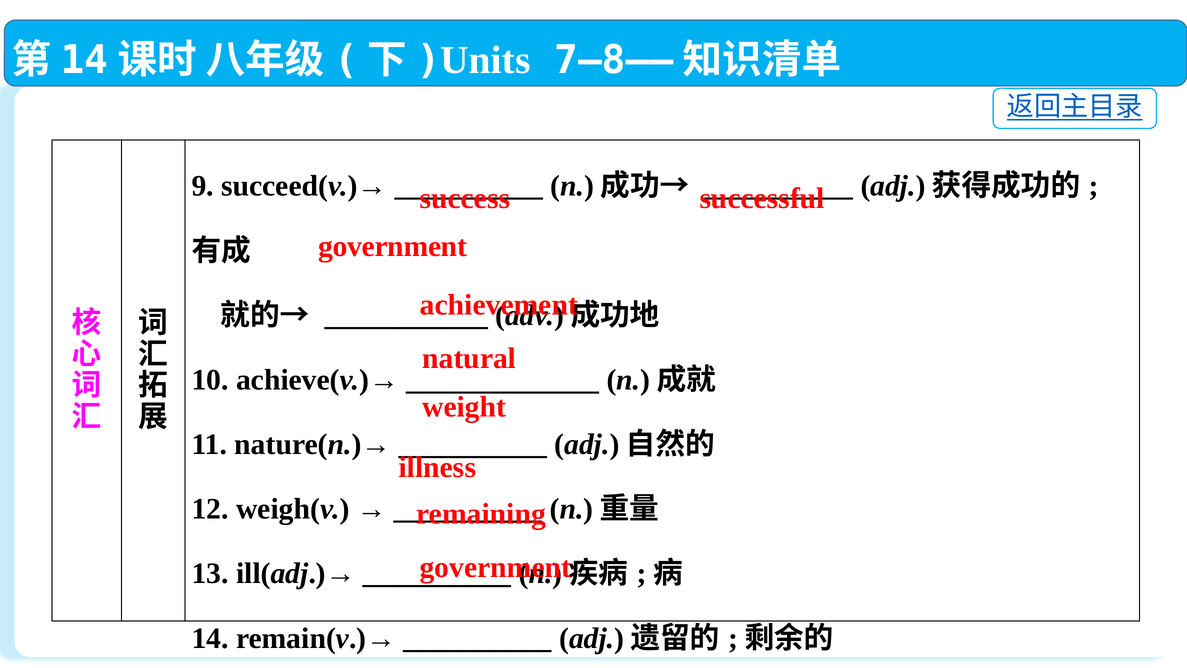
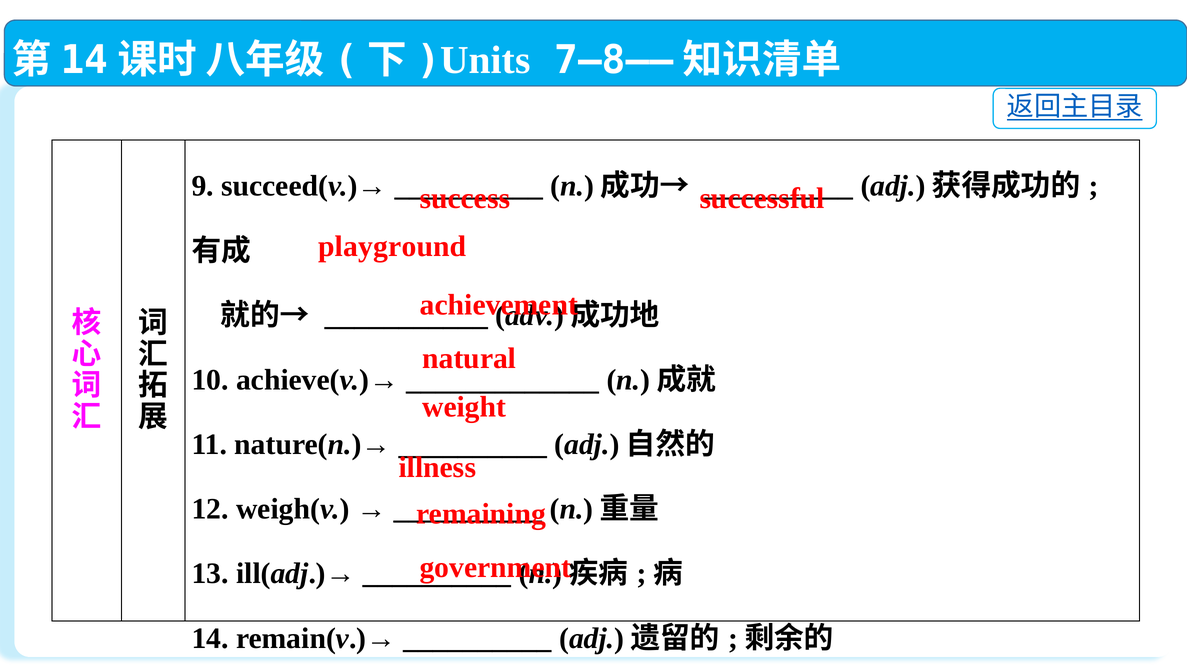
government: government -> playground (392, 246)
